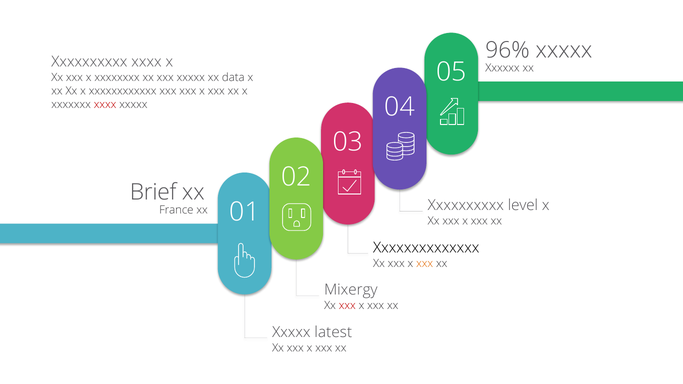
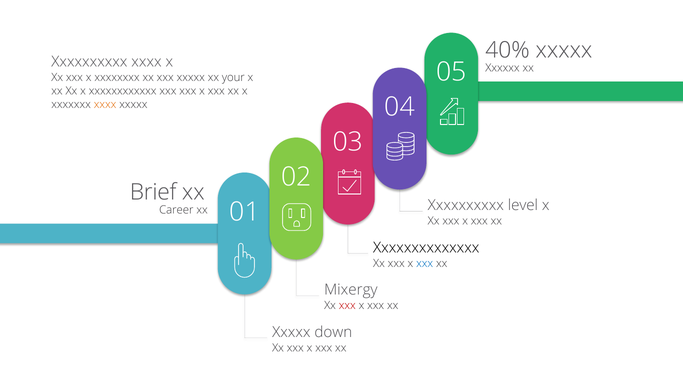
96%: 96% -> 40% (507, 50)
data: data -> your (233, 77)
xxxx colour: red -> orange (105, 105)
France: France -> Career (176, 210)
xxx colour: orange -> blue (425, 263)
latest: latest -> down (333, 332)
